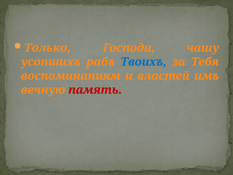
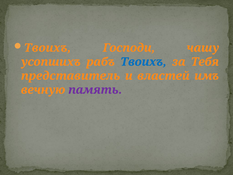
Только: Только -> Твоихъ (48, 48)
воспоминаниям: воспоминаниям -> представитель (71, 76)
память colour: red -> purple (95, 90)
